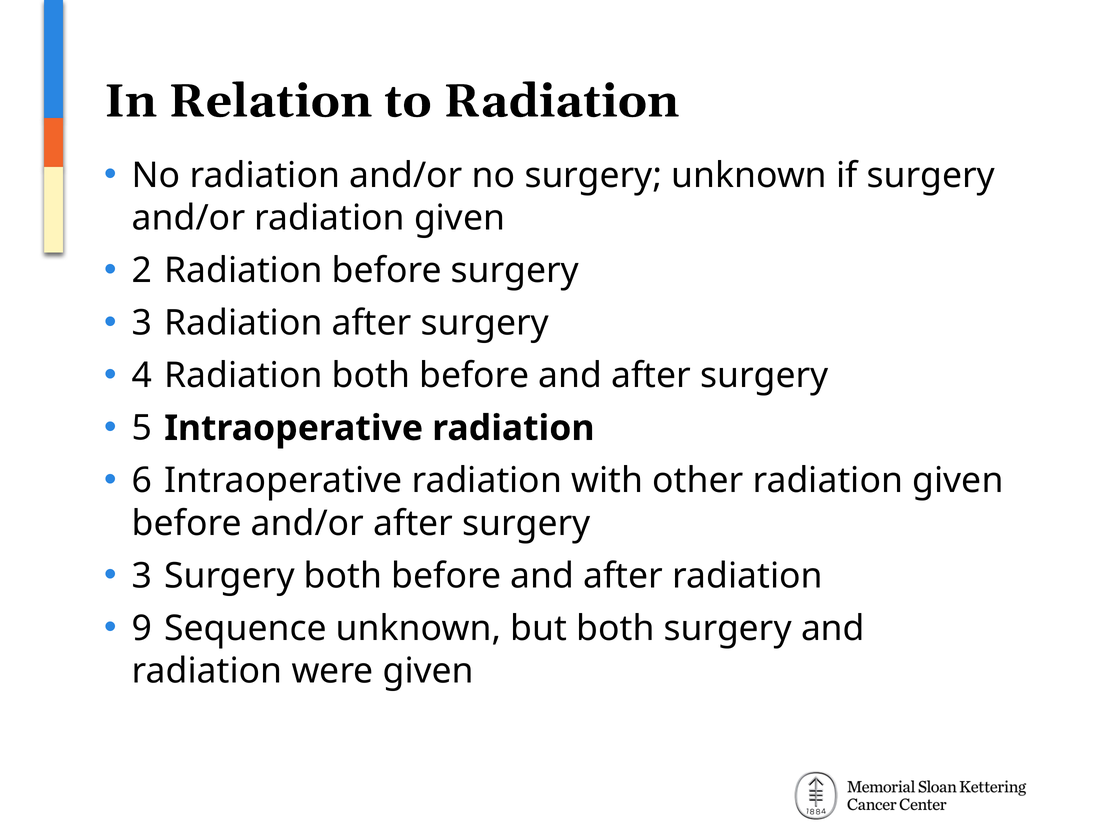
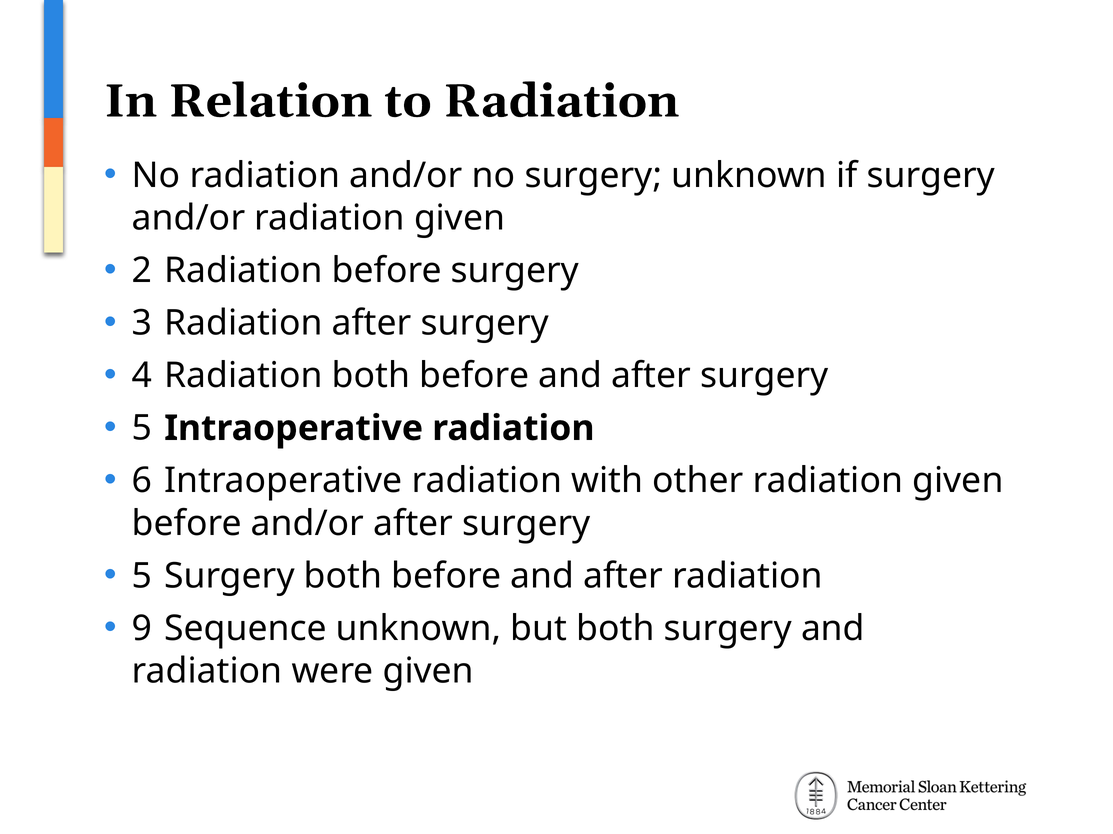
3: 3 -> 5 (142, 576)
